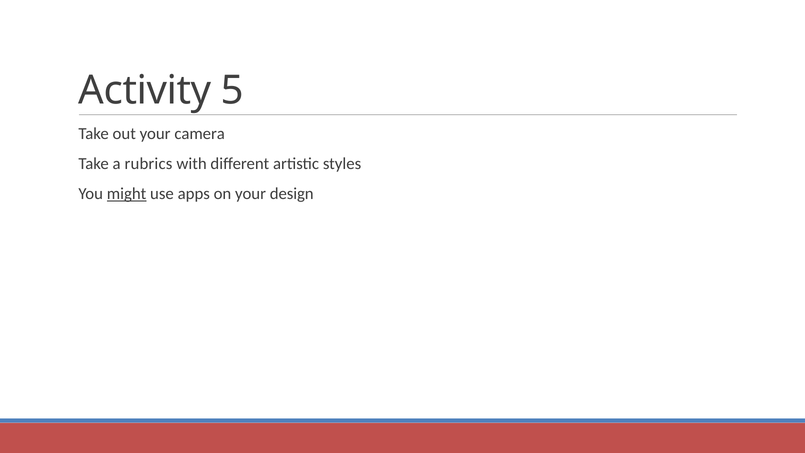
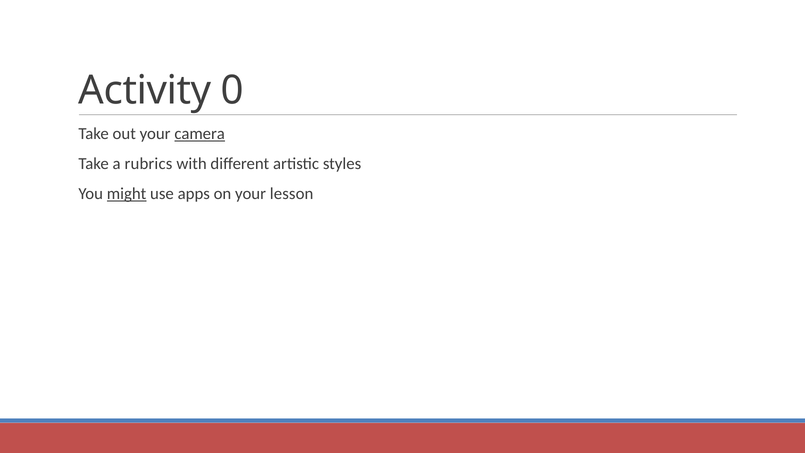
5: 5 -> 0 (232, 90)
camera underline: none -> present (200, 134)
design: design -> lesson (292, 194)
